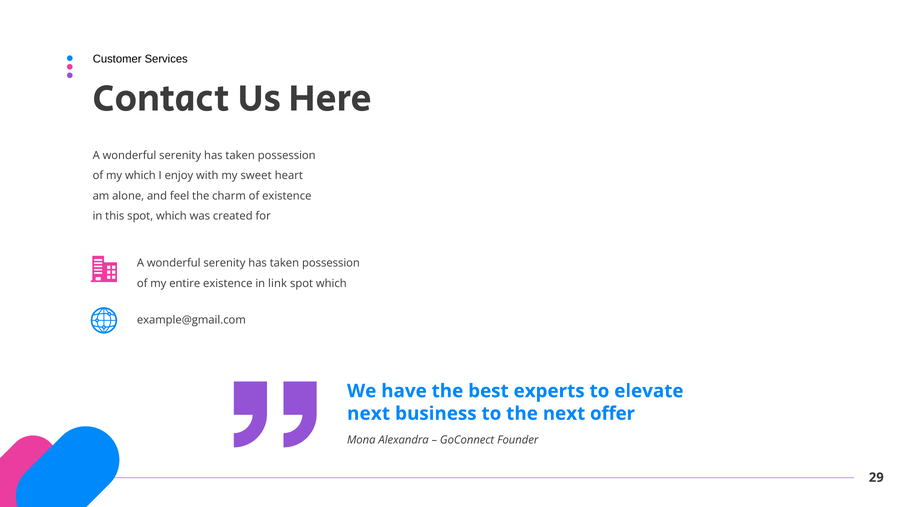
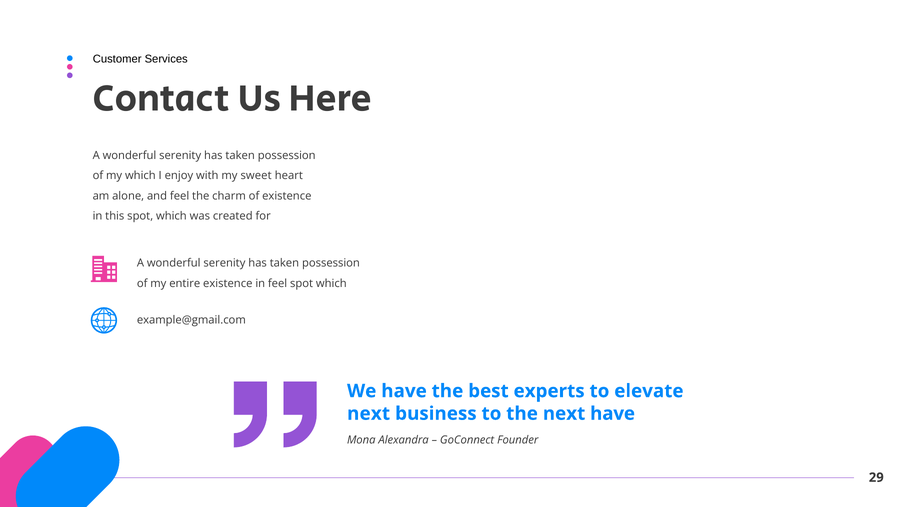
in link: link -> feel (278, 283)
next offer: offer -> have (613, 413)
